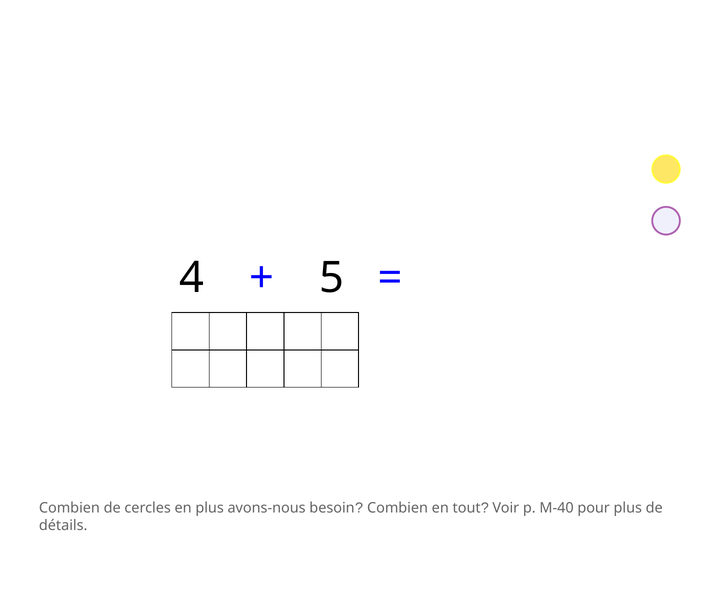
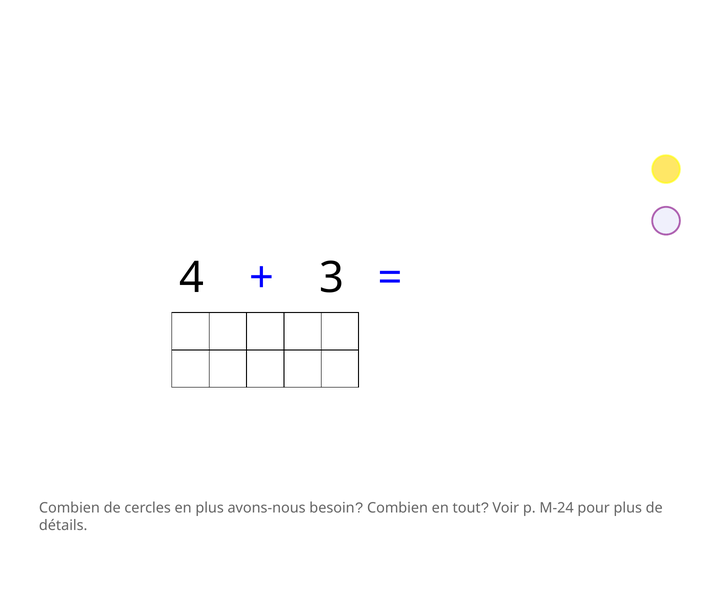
5: 5 -> 3 (332, 278)
M-40: M-40 -> M-24 (557, 508)
